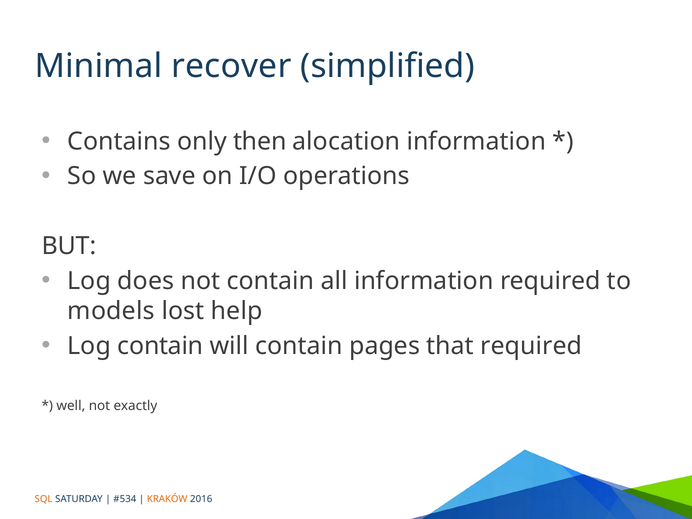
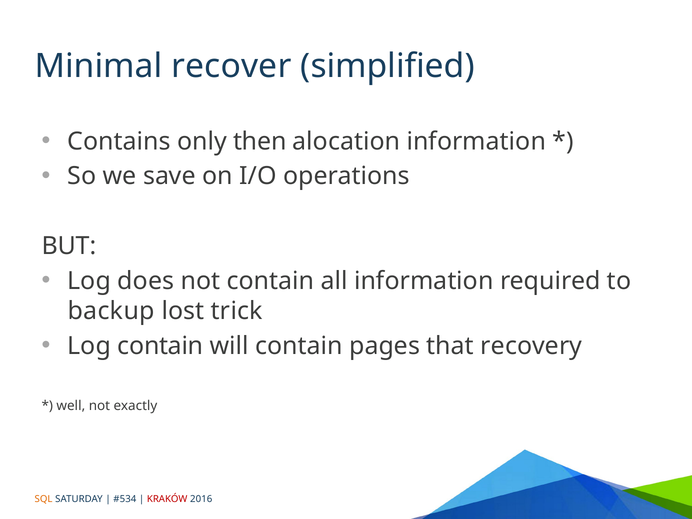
models: models -> backup (111, 311)
help: help -> trick (237, 311)
that required: required -> recovery (531, 346)
KRAKÓW colour: orange -> red (167, 499)
